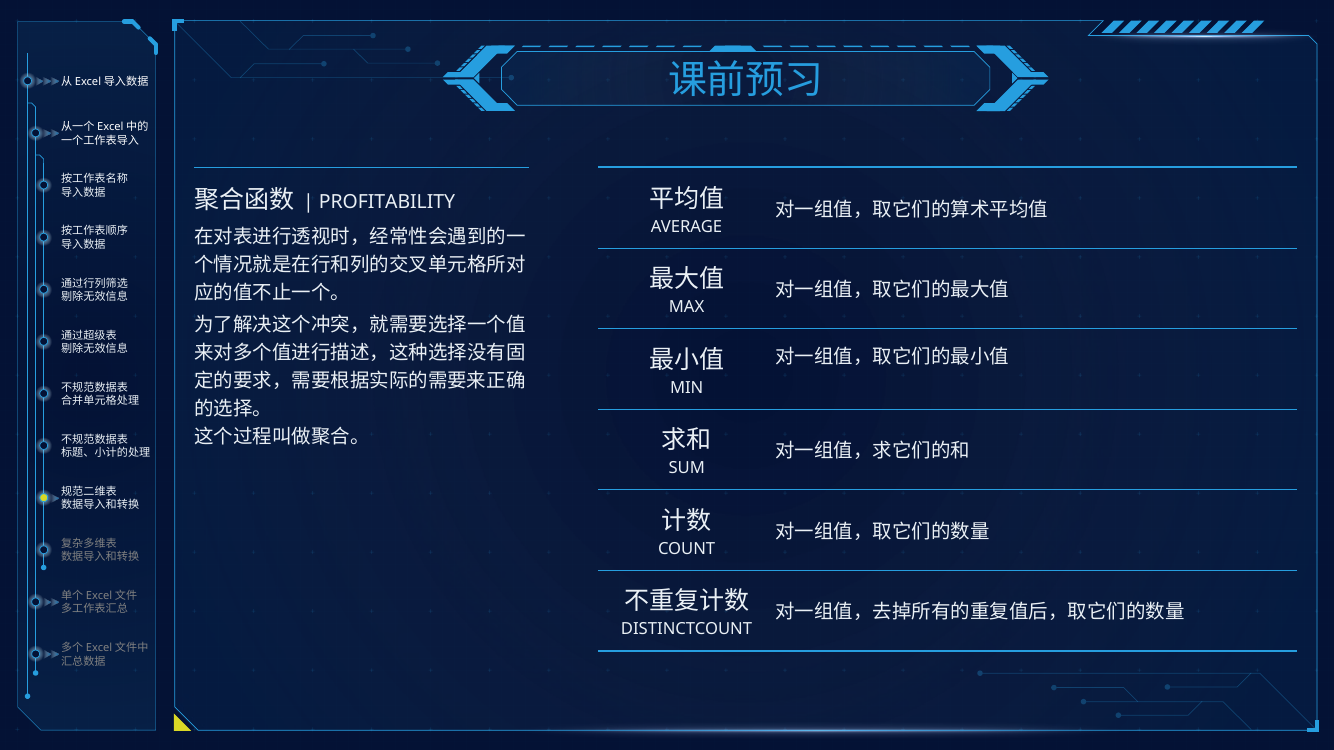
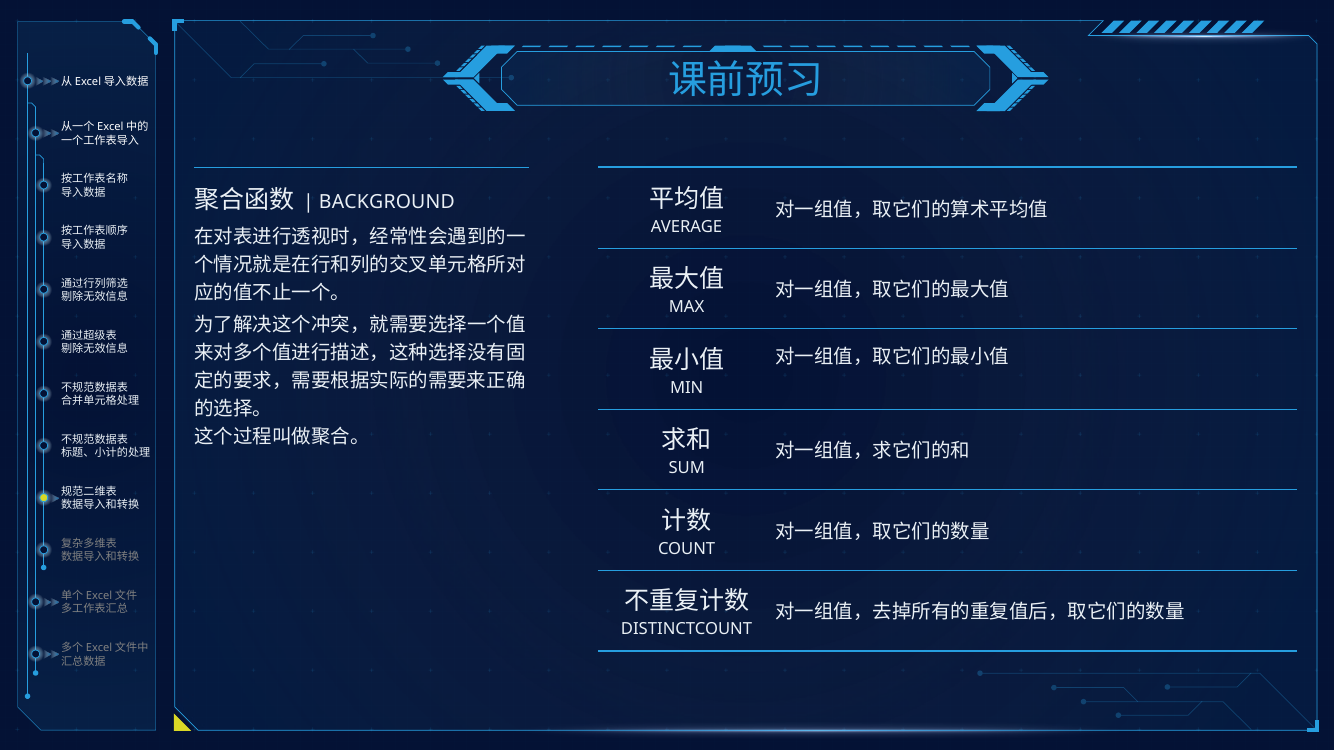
PROFITABILITY: PROFITABILITY -> BACKGROUND (387, 202)
